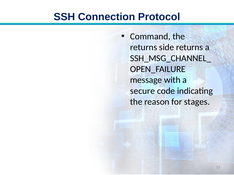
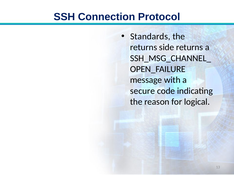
Command: Command -> Standards (150, 37)
stages: stages -> logical (197, 102)
